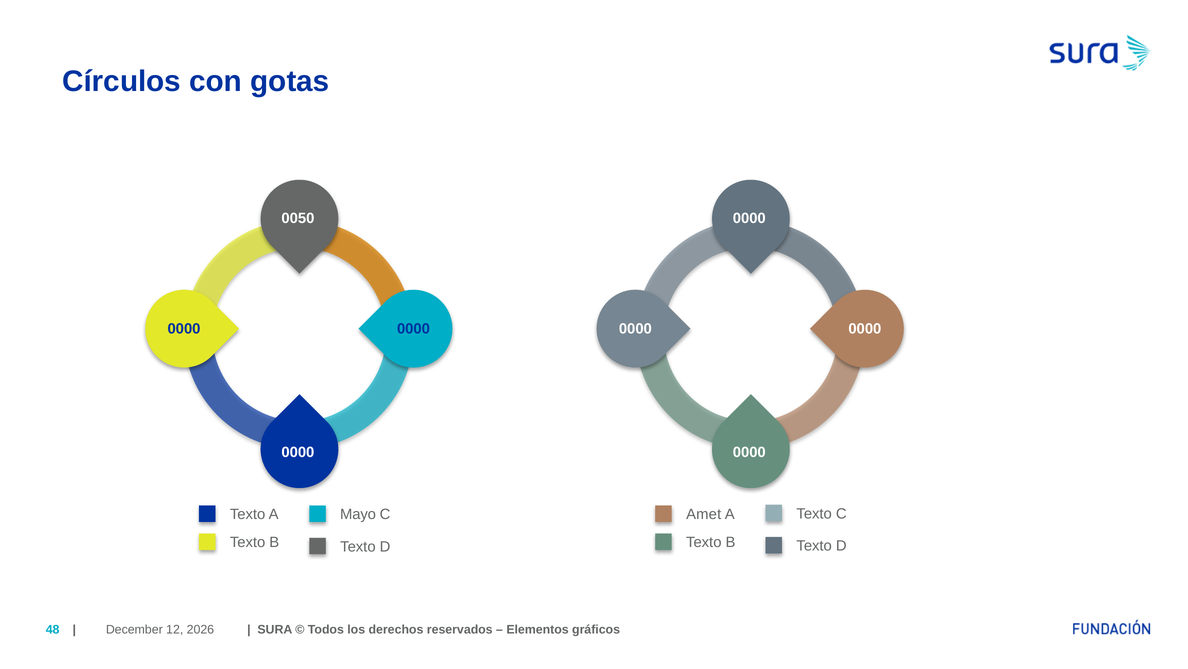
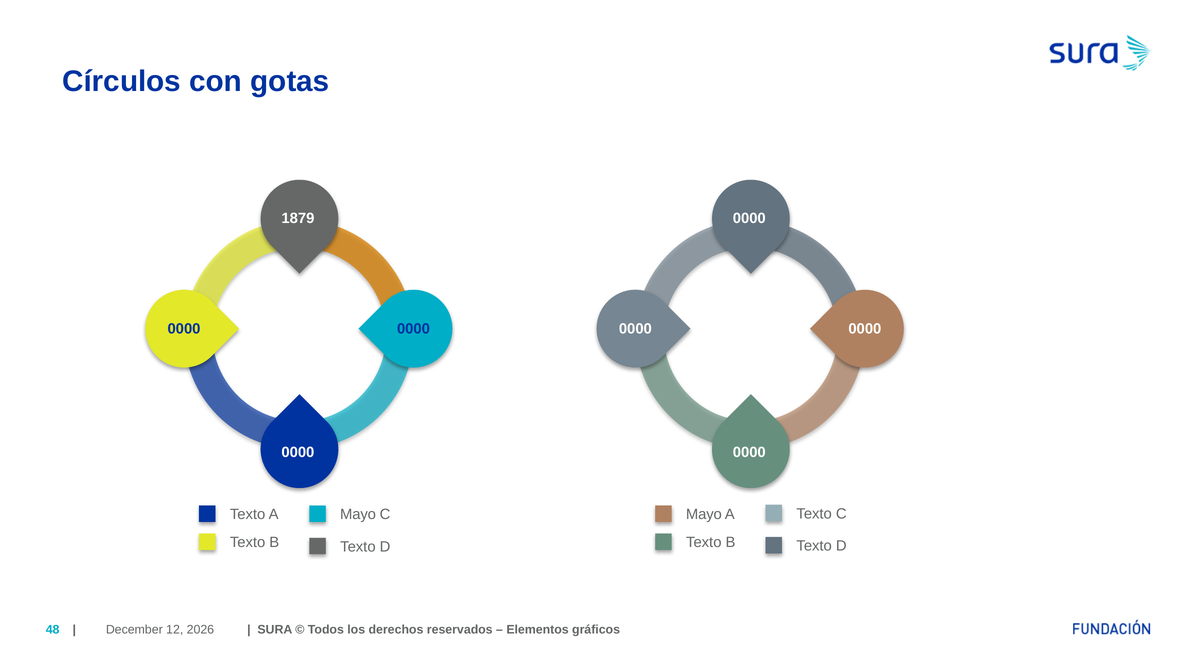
0050: 0050 -> 1879 (298, 218)
Amet: Amet -> Mayo (704, 514)
